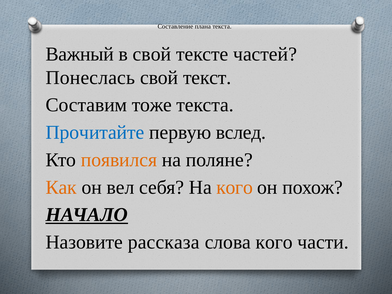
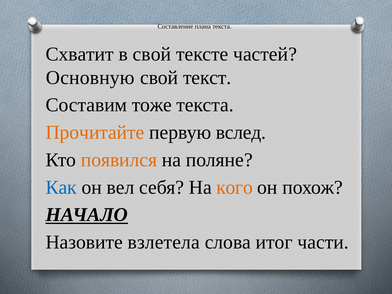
Важный: Важный -> Схватит (80, 54)
Понеслась: Понеслась -> Основную (90, 78)
Прочитайте colour: blue -> orange (95, 132)
Как colour: orange -> blue (61, 187)
рассказа: рассказа -> взлетела (164, 242)
слова кого: кого -> итог (274, 242)
